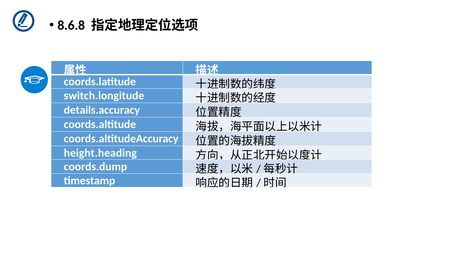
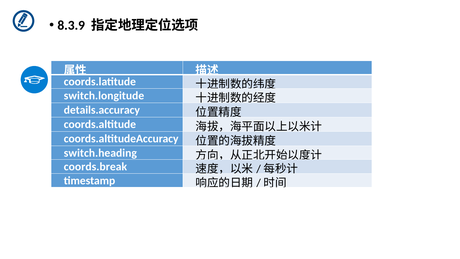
8.6.8: 8.6.8 -> 8.3.9 (71, 25)
height.heading: height.heading -> switch.heading (100, 153)
coords.dump: coords.dump -> coords.break (95, 167)
